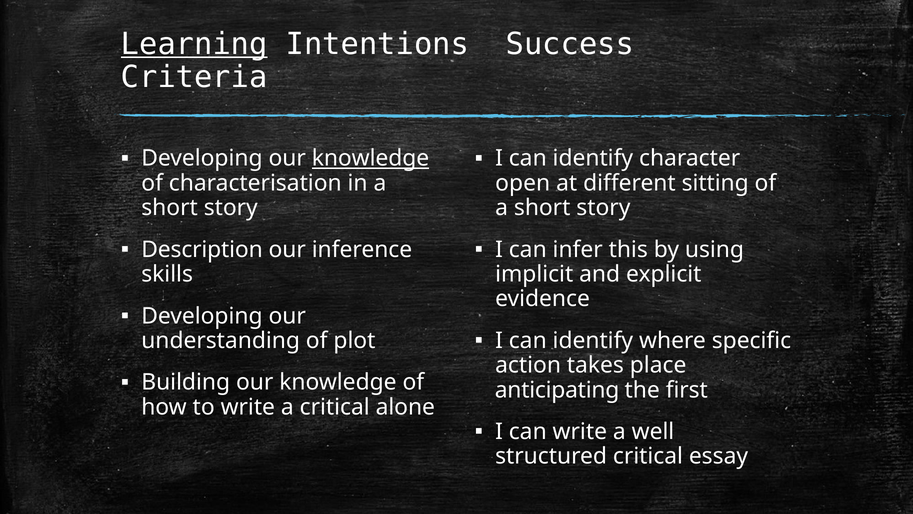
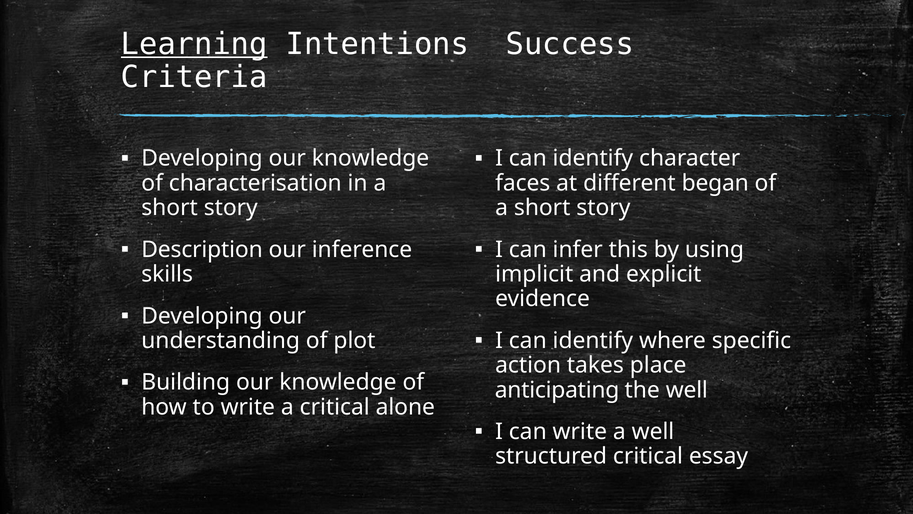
knowledge underline: present -> none (370, 158)
open: open -> faces (523, 183)
sitting: sitting -> began (715, 183)
the first: first -> well (687, 390)
